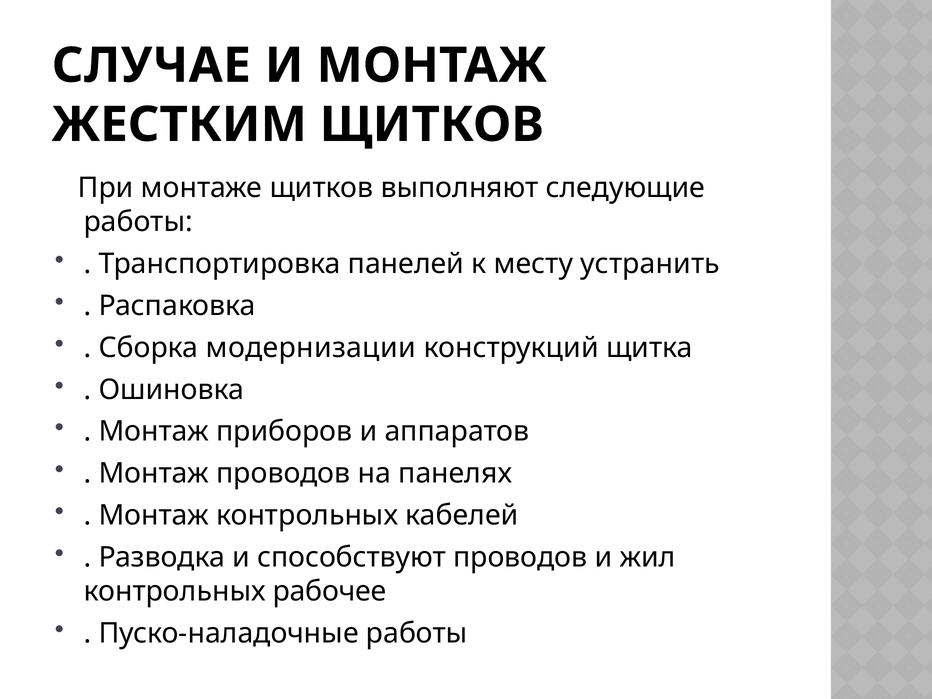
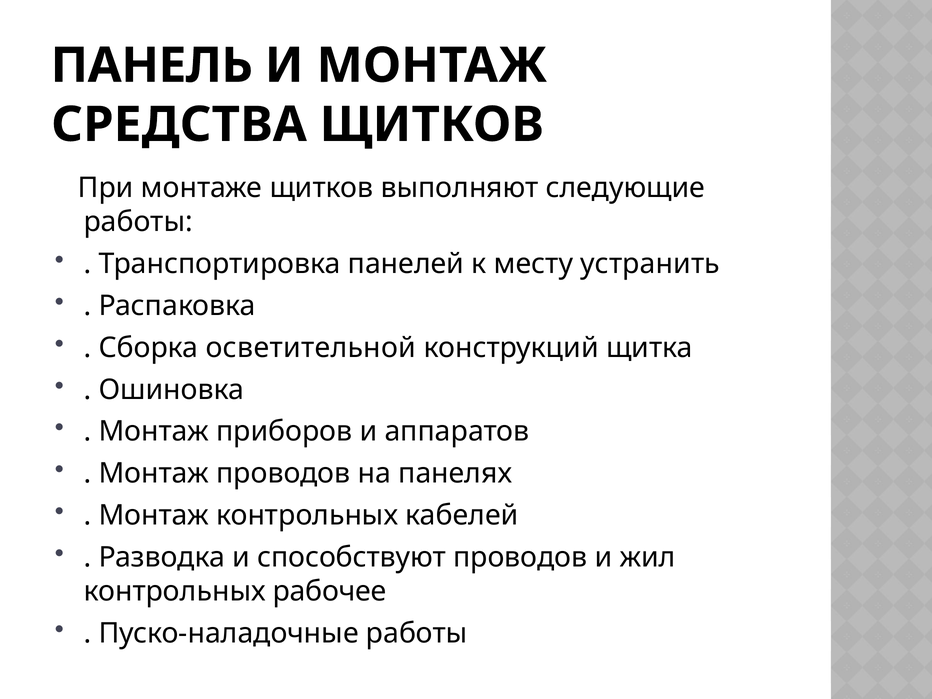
СЛУЧАЕ: СЛУЧАЕ -> ПАНЕЛЬ (152, 66)
ЖЕСТКИМ: ЖЕСТКИМ -> СРЕДСТВА (179, 125)
модернизации: модернизации -> осветительной (311, 348)
